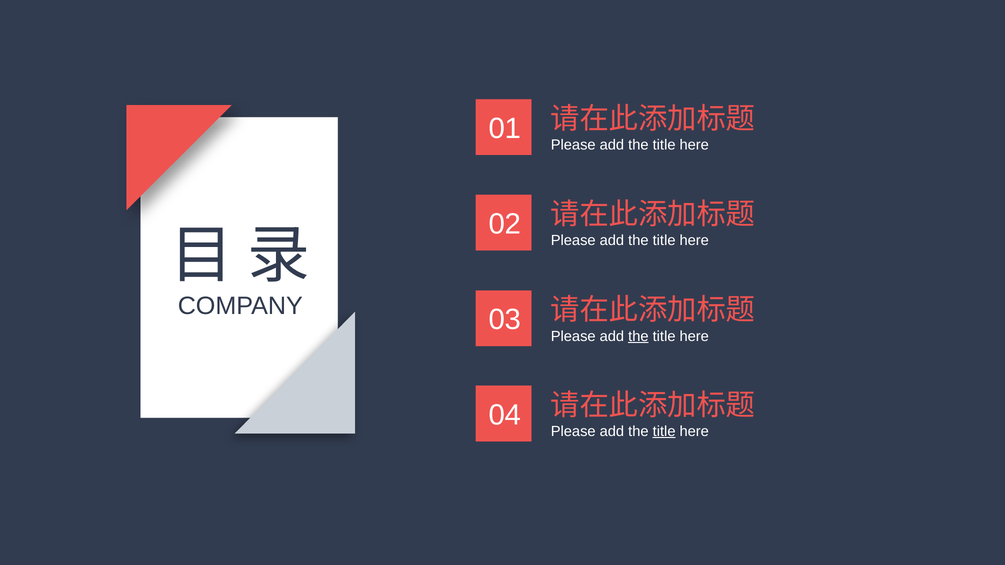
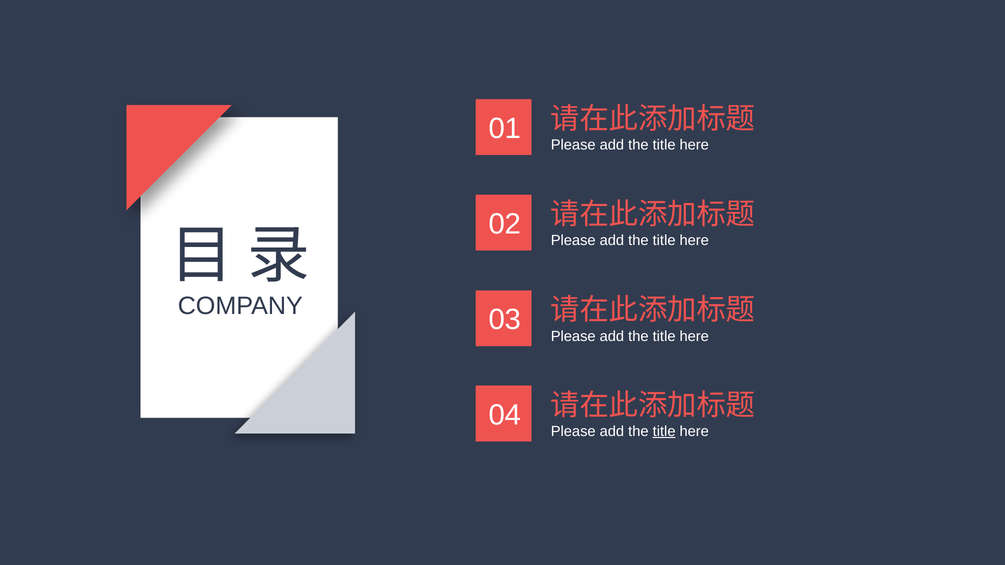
the underline: present -> none (638, 336)
